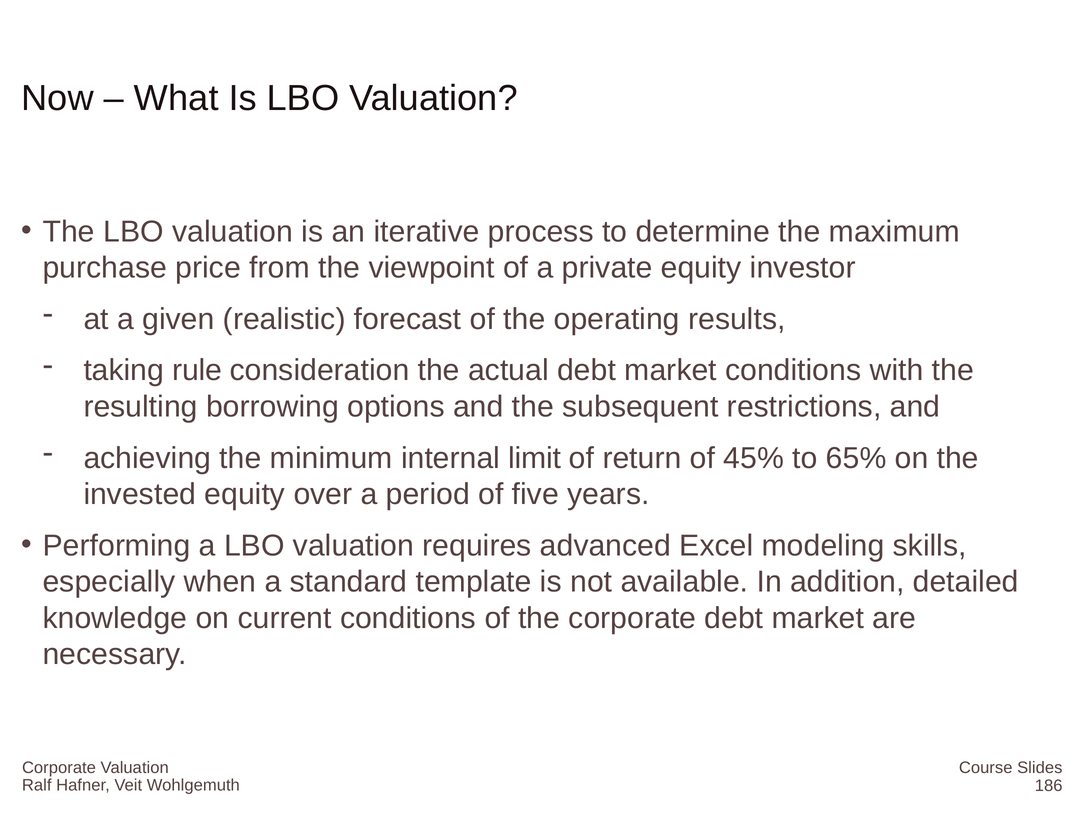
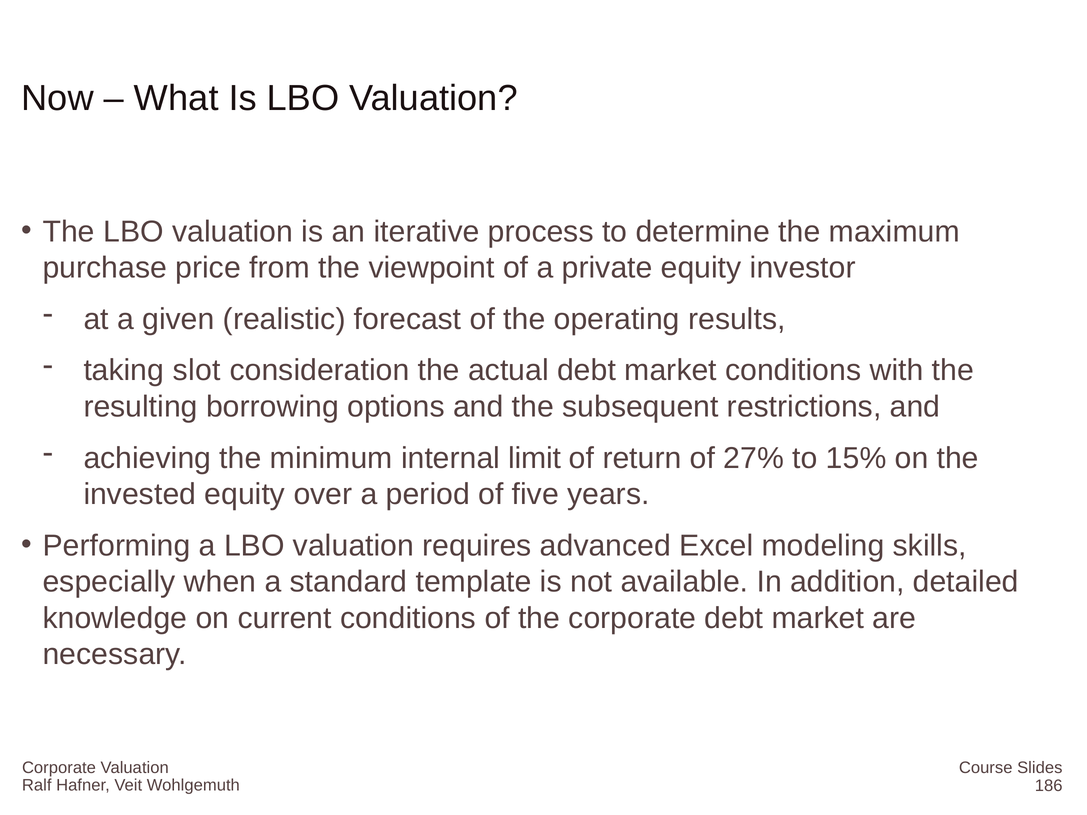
rule: rule -> slot (197, 371)
45%: 45% -> 27% (754, 458)
65%: 65% -> 15% (856, 458)
